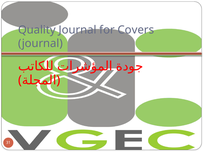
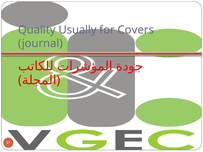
Quality Journal: Journal -> Usually (78, 30)
